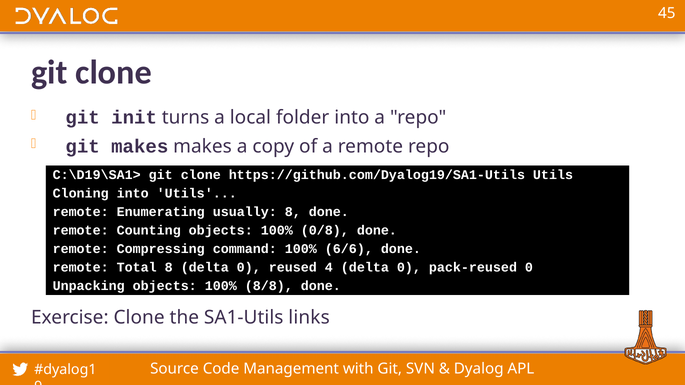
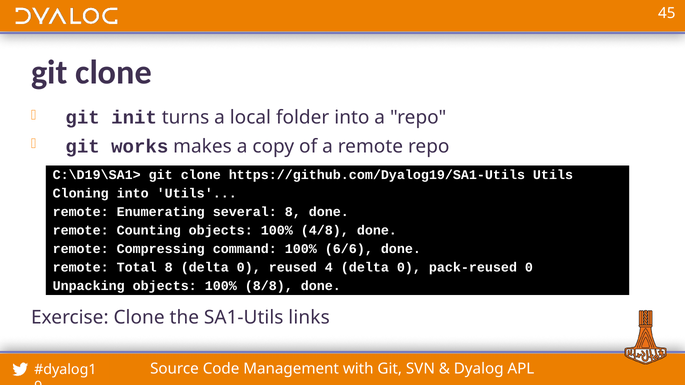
git makes: makes -> works (140, 146)
usually: usually -> several (245, 212)
0/8: 0/8 -> 4/8 (325, 230)
